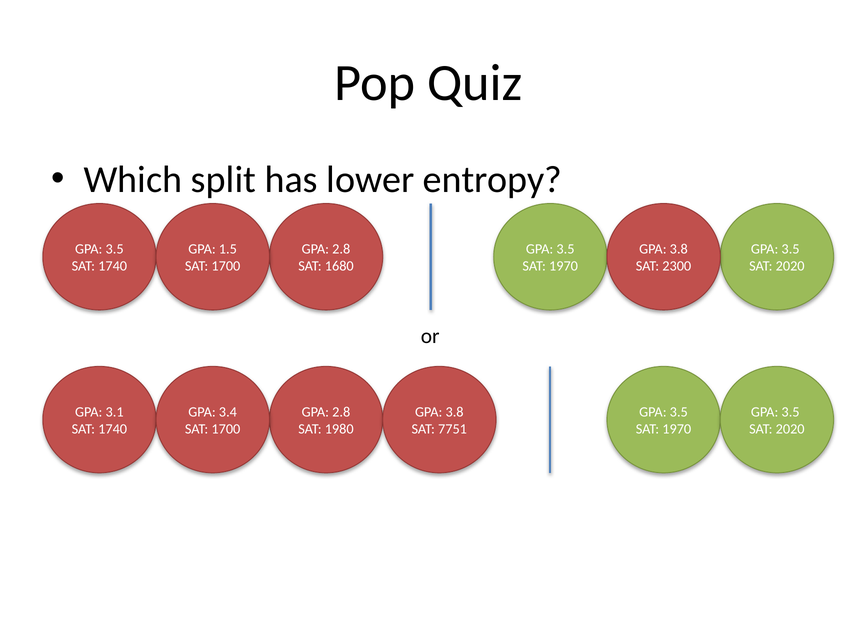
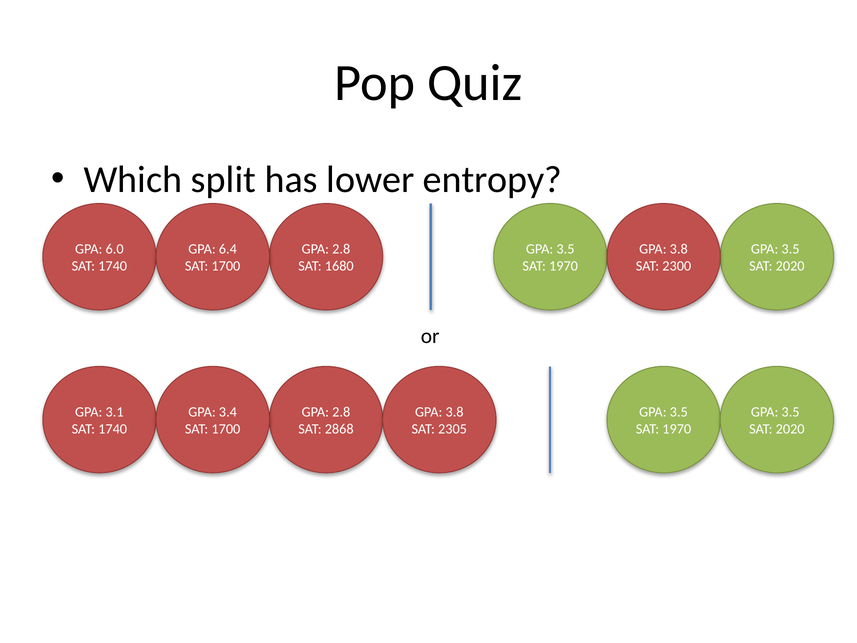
3.5: 3.5 -> 6.0 (115, 249)
1.5: 1.5 -> 6.4 (228, 249)
1980: 1980 -> 2868 (339, 429)
7751: 7751 -> 2305 (453, 429)
